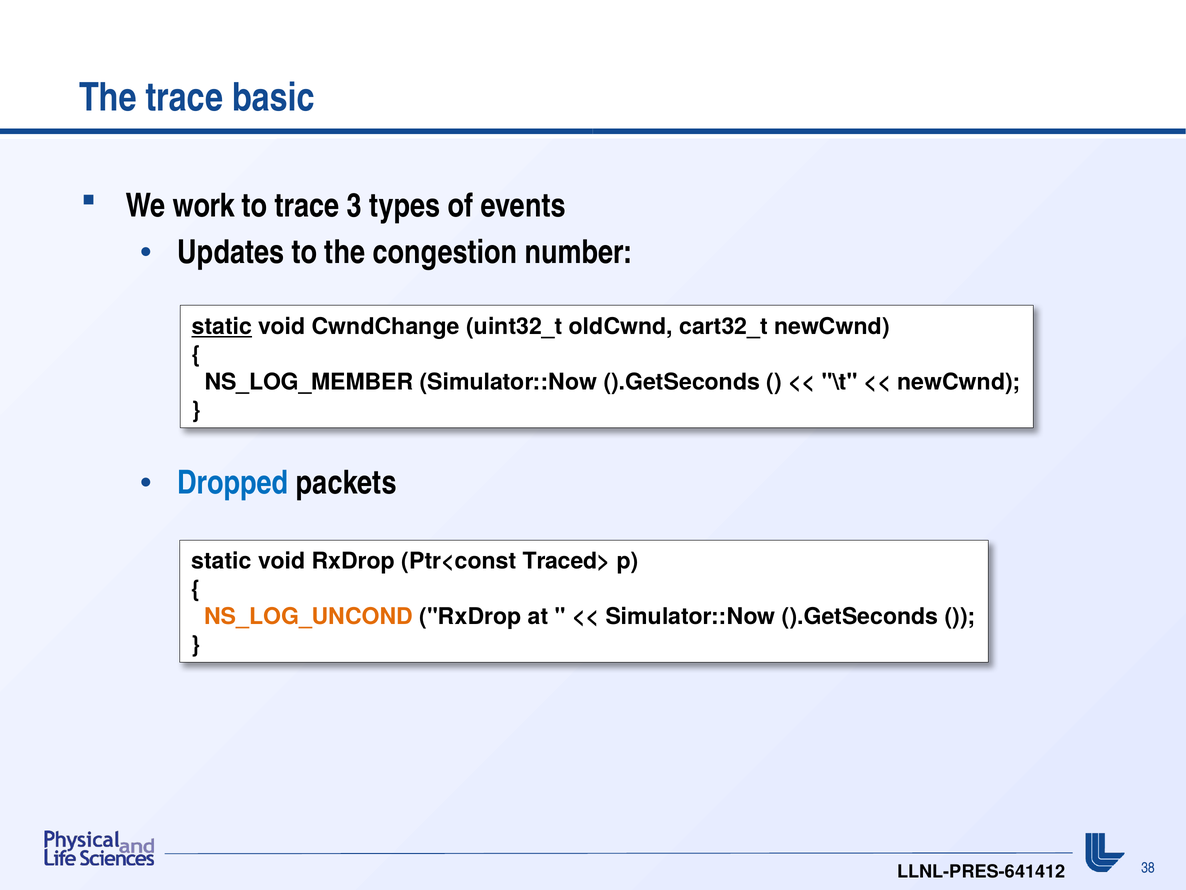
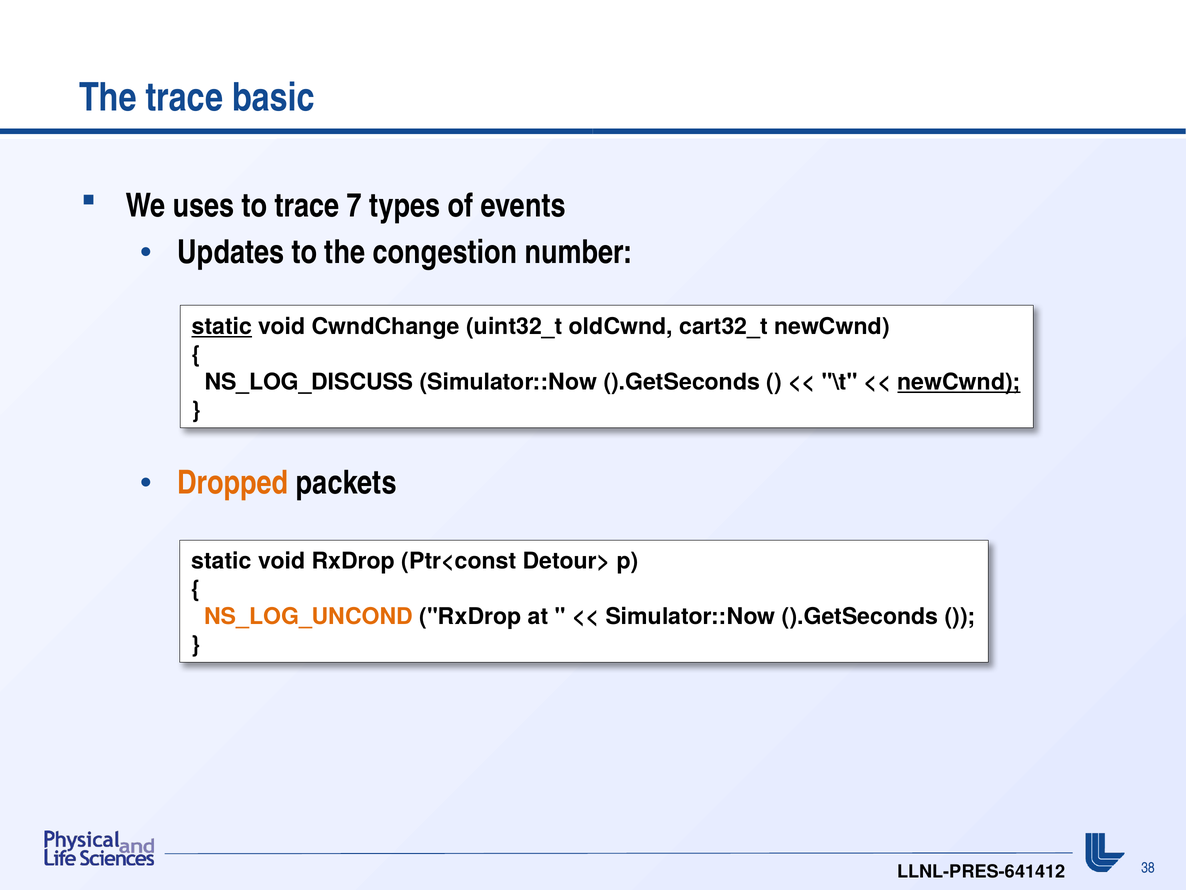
work: work -> uses (204, 206)
3: 3 -> 7 (354, 206)
NS_LOG_MEMBER: NS_LOG_MEMBER -> NS_LOG_DISCUSS (309, 382)
newCwnd underline: none -> present (959, 382)
Dropped colour: blue -> orange (233, 483)
Traced>: Traced> -> Detour> (566, 561)
